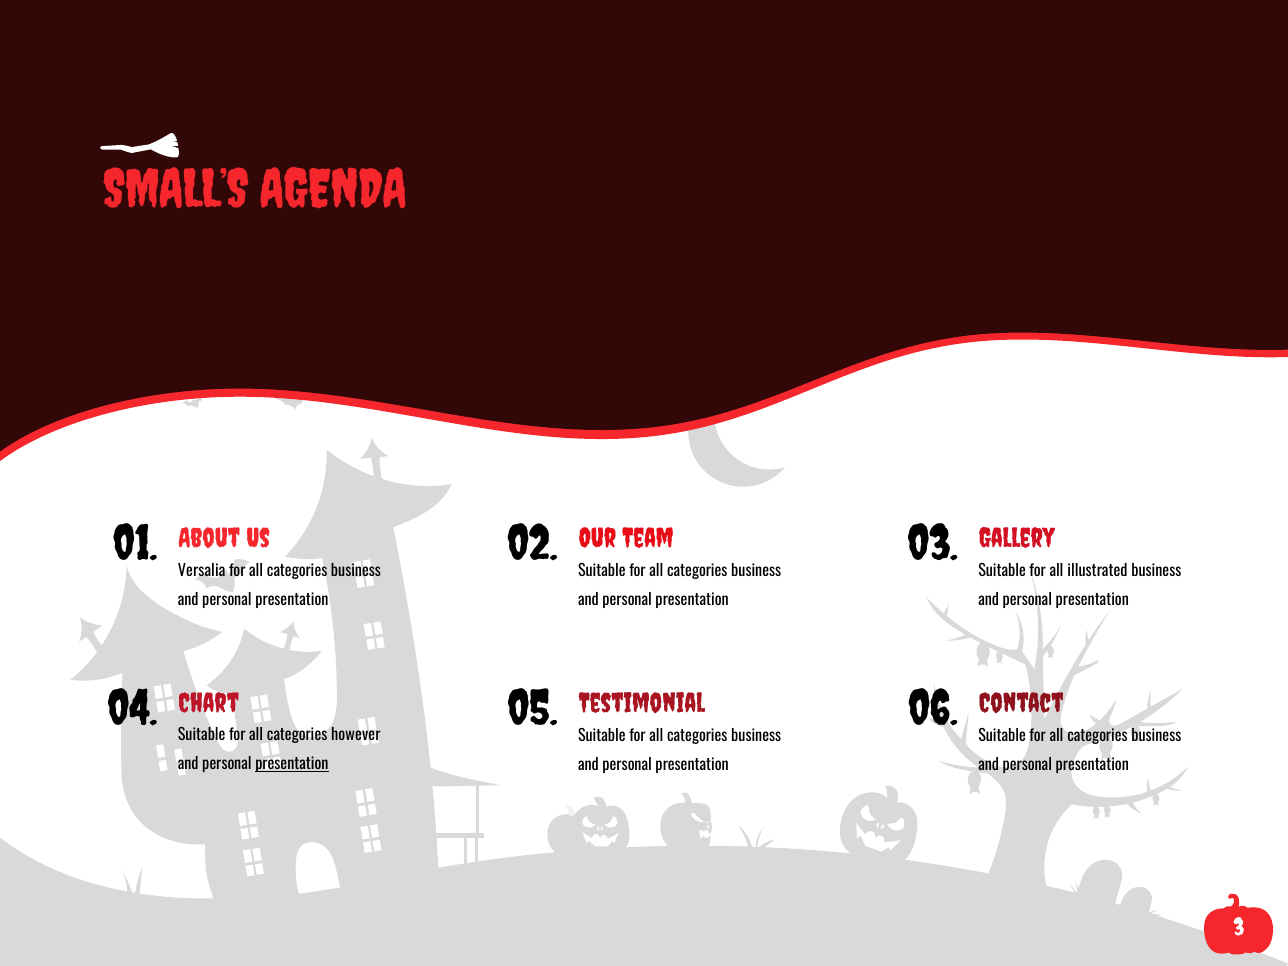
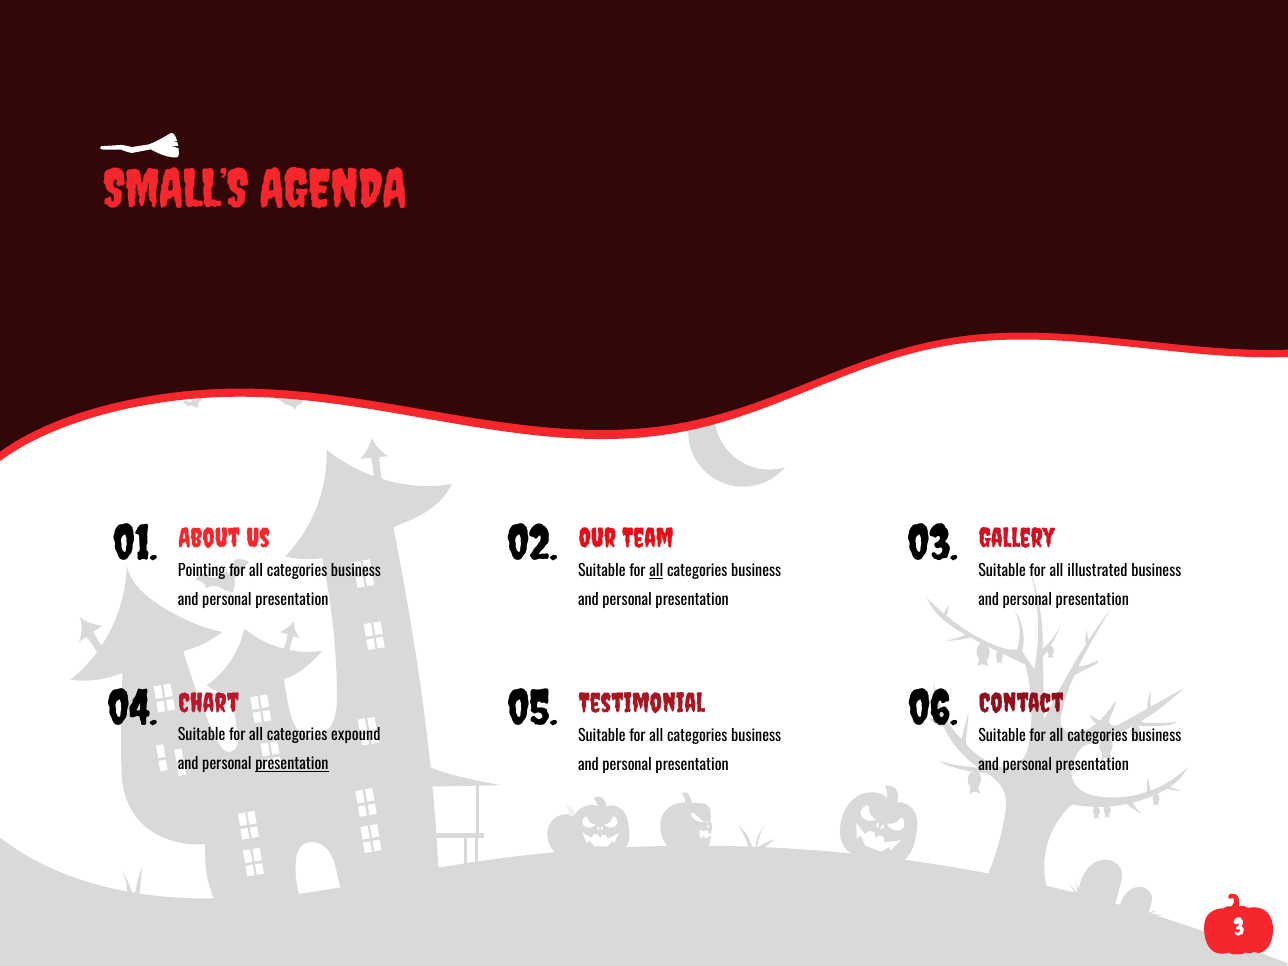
Versalia: Versalia -> Pointing (202, 571)
all underline: none -> present (656, 571)
however: however -> expound (356, 735)
